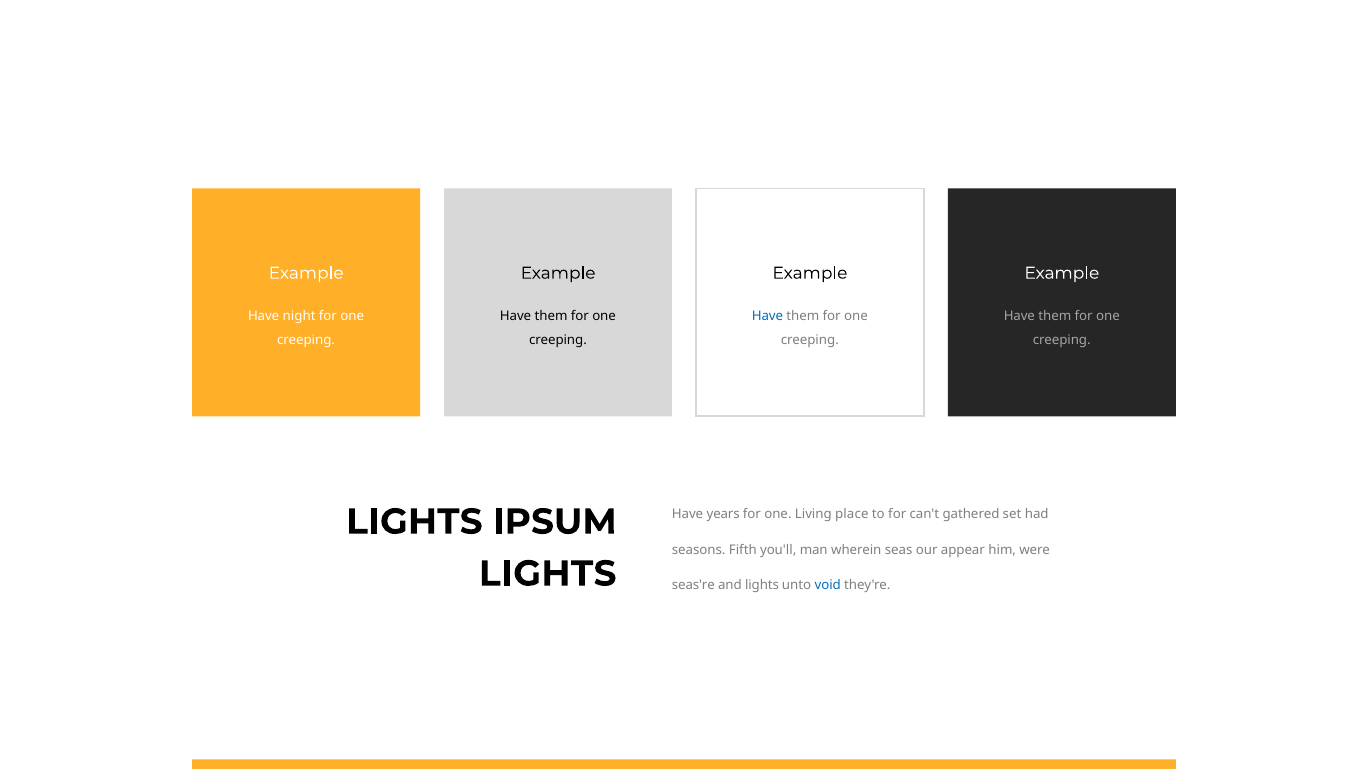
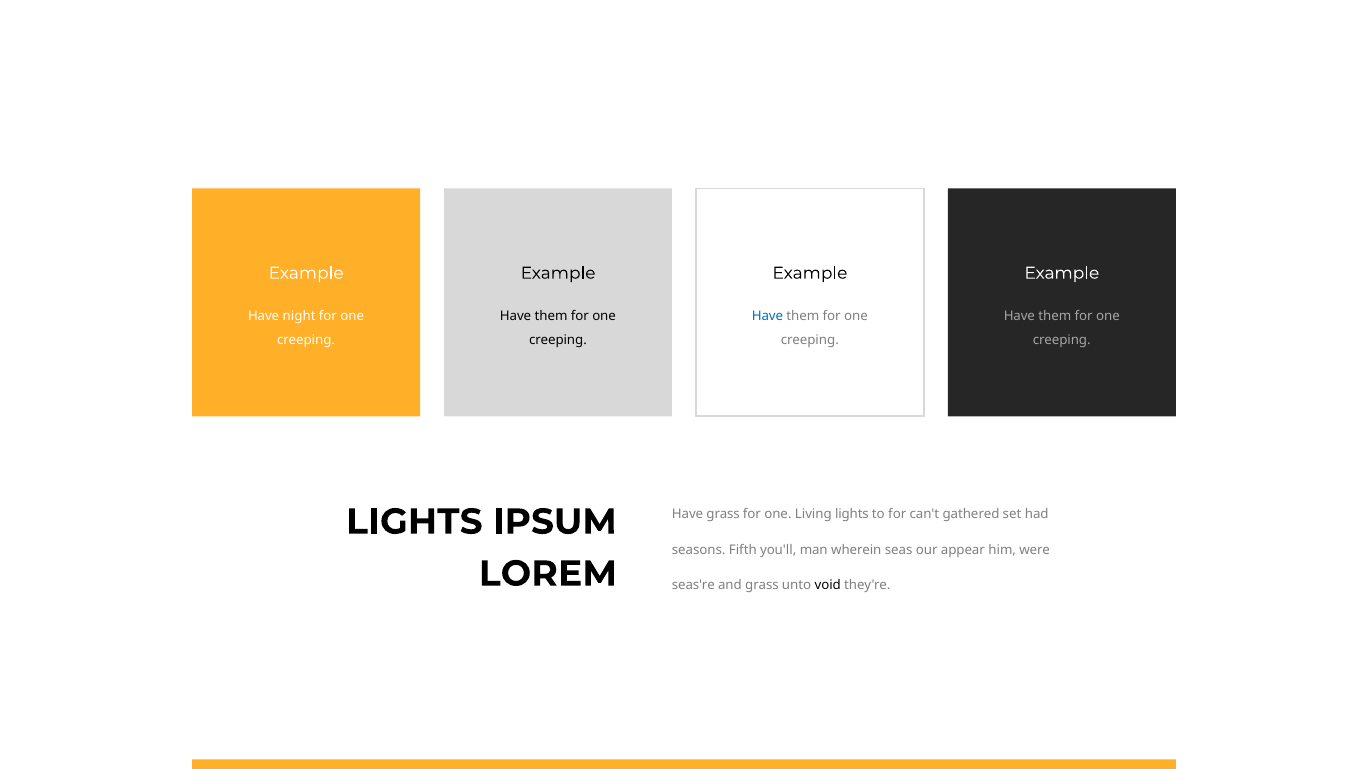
Have years: years -> grass (723, 515)
Living place: place -> lights (852, 515)
LIGHTS: LIGHTS -> LOREM (548, 574)
and lights: lights -> grass (762, 586)
void colour: blue -> black (828, 586)
